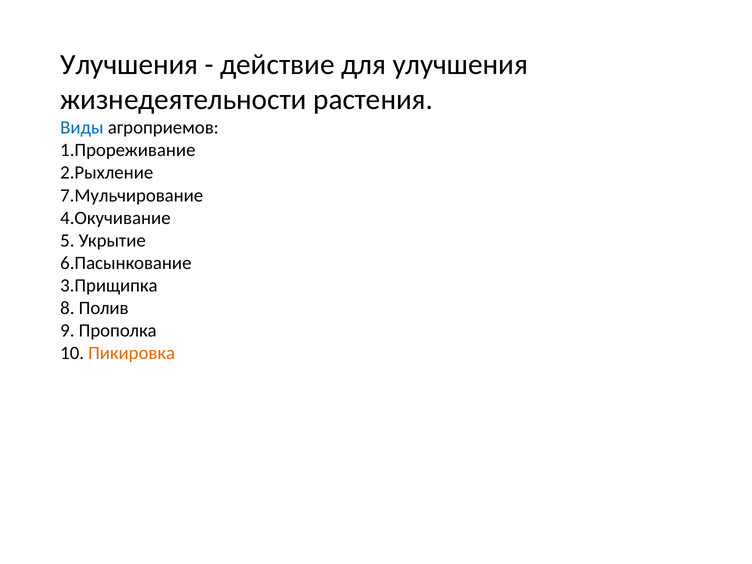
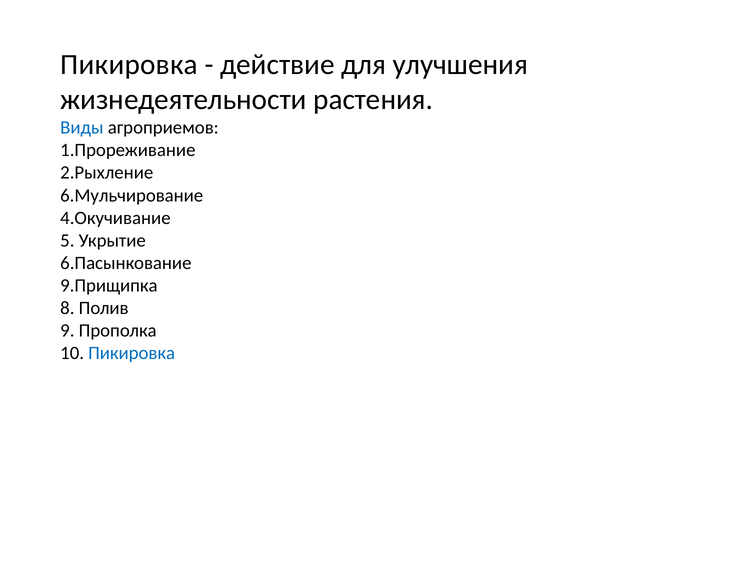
Улучшения: Улучшения -> Пикировка (129, 64)
7.Мульчирование: 7.Мульчирование -> 6.Мульчирование (132, 195)
3.Прищипка: 3.Прищипка -> 9.Прищипка (109, 286)
Пикировка colour: orange -> blue (132, 353)
